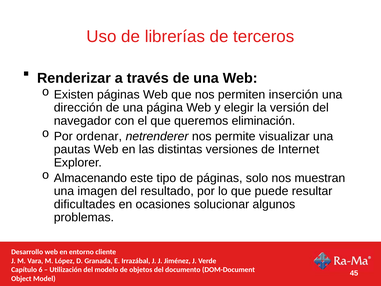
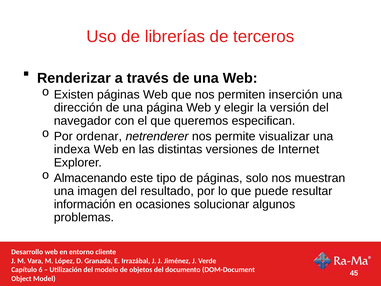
eliminación: eliminación -> especifican (263, 121)
pautas: pautas -> indexa (72, 149)
dificultades: dificultades -> información (85, 204)
